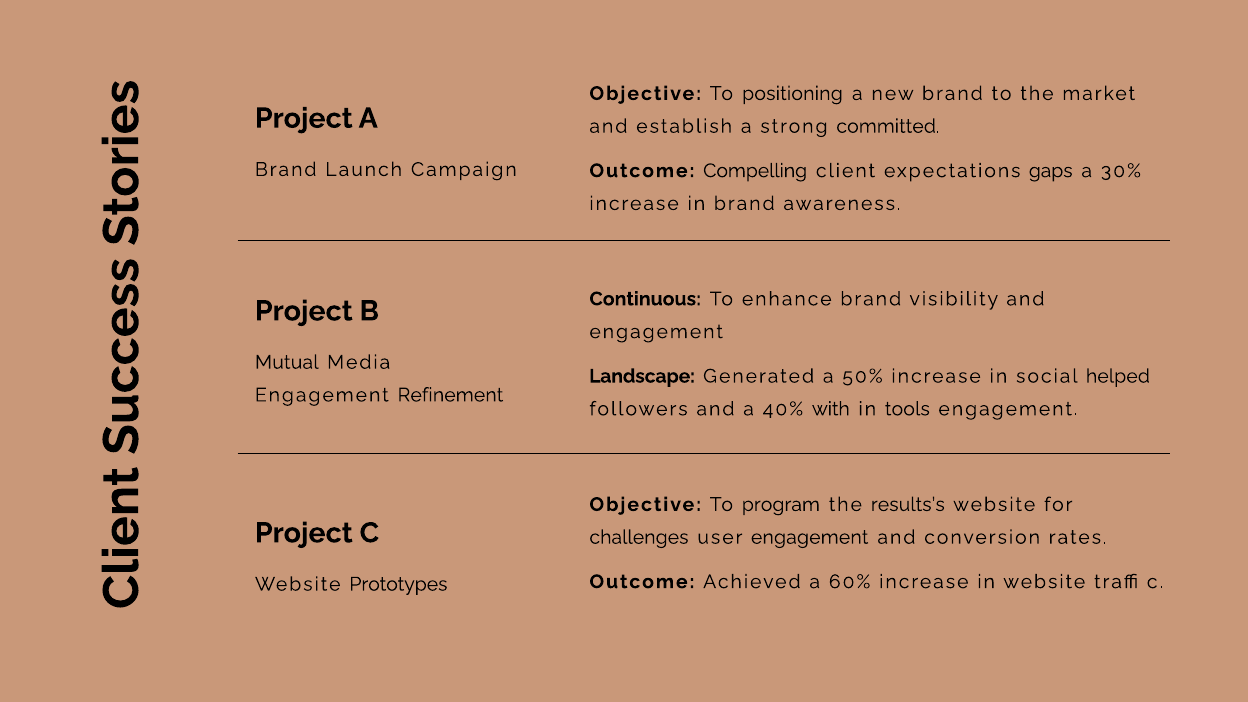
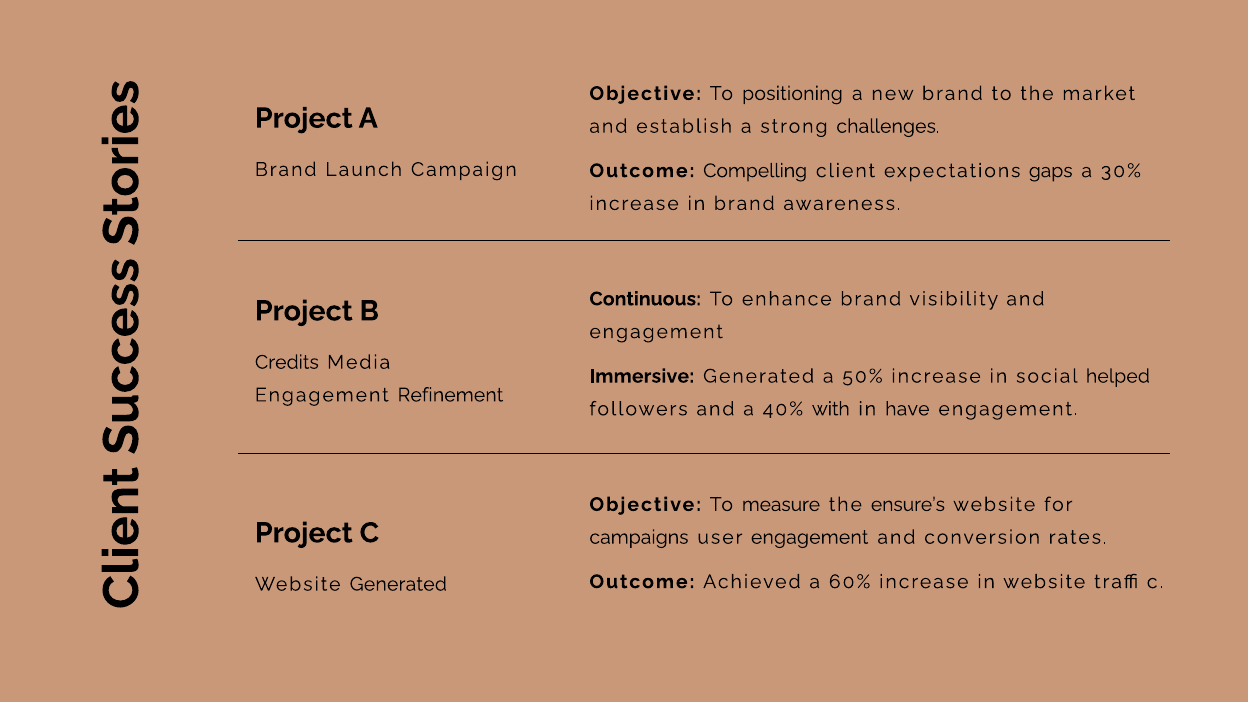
committed: committed -> challenges (888, 126)
Mutual: Mutual -> Credits (287, 362)
Landscape: Landscape -> Immersive (642, 376)
tools: tools -> have (907, 409)
program: program -> measure (781, 505)
results’s: results’s -> ensure’s (908, 505)
challenges: challenges -> campaigns (639, 537)
Website Prototypes: Prototypes -> Generated (398, 584)
